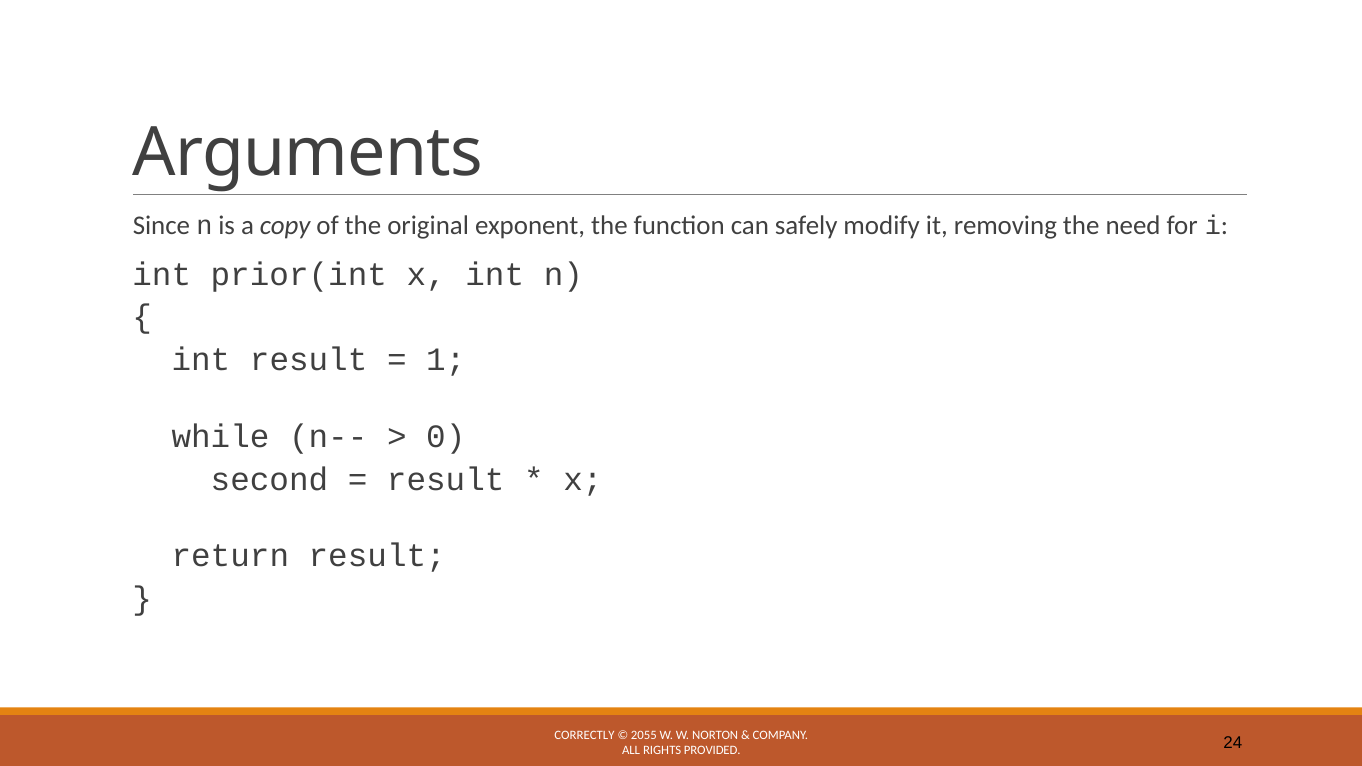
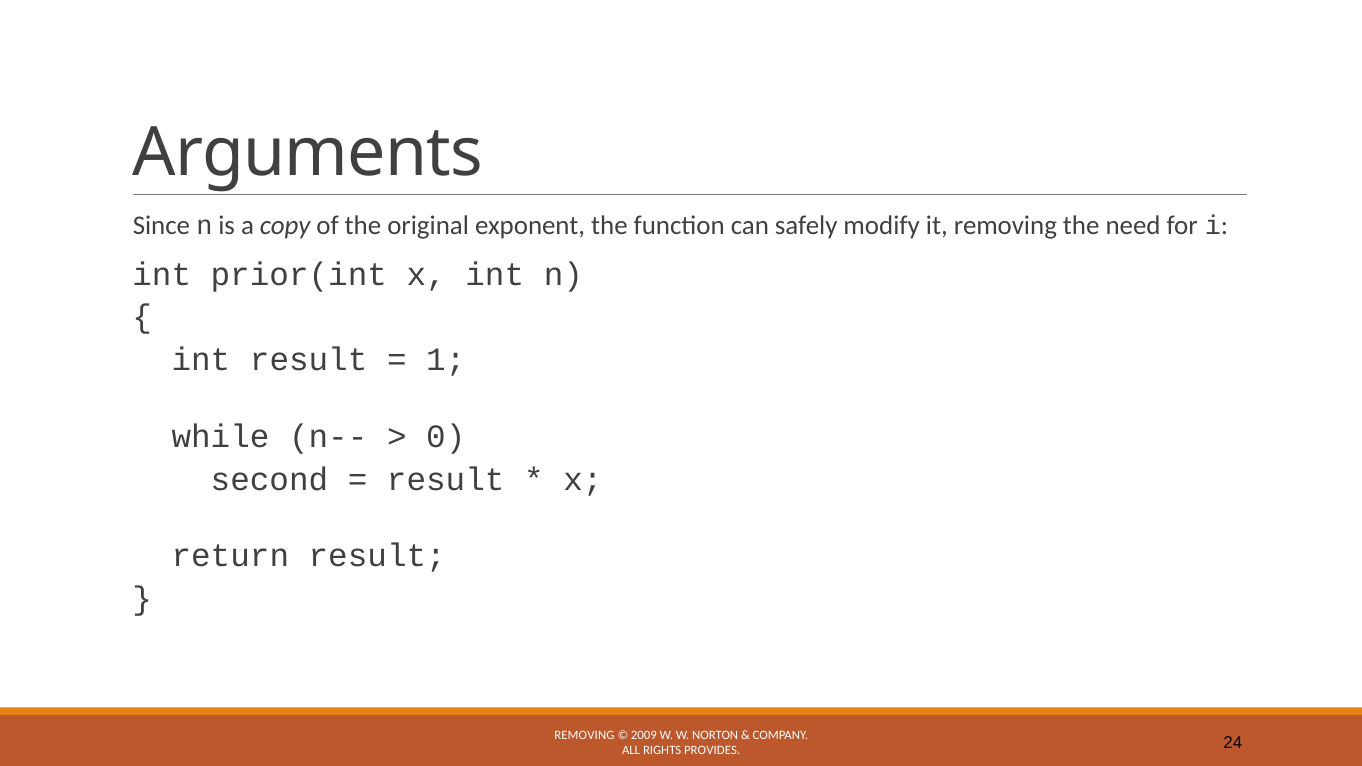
CORRECTLY: CORRECTLY -> REMOVING (584, 735)
2055: 2055 -> 2009 (644, 735)
PROVIDED: PROVIDED -> PROVIDES (712, 751)
